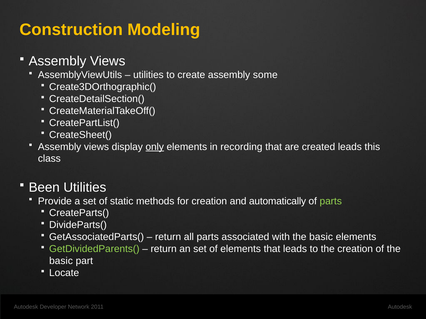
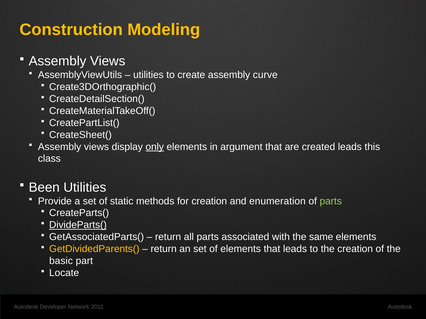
some: some -> curve (265, 75)
recording: recording -> argument (241, 147)
automatically: automatically -> enumeration (277, 201)
DivideParts( underline: none -> present (78, 225)
with the basic: basic -> same (321, 237)
GetDividedParents( colour: light green -> yellow (94, 249)
